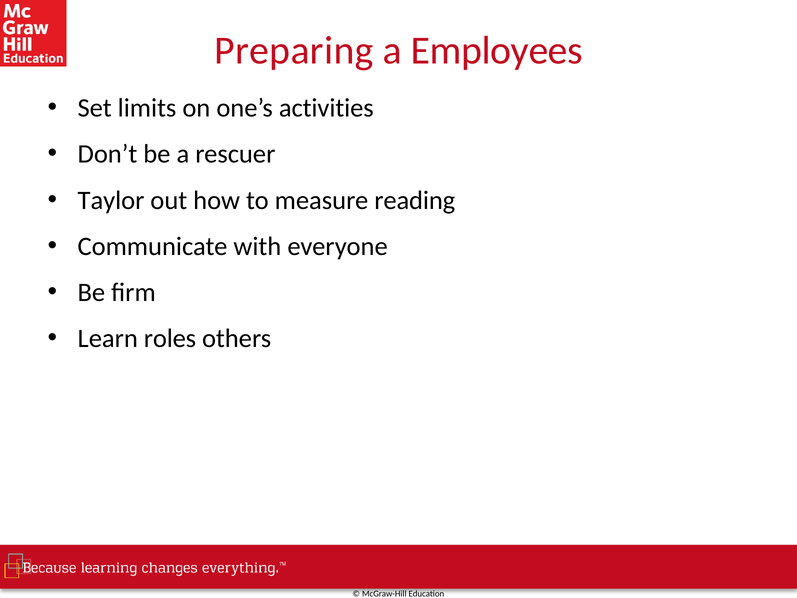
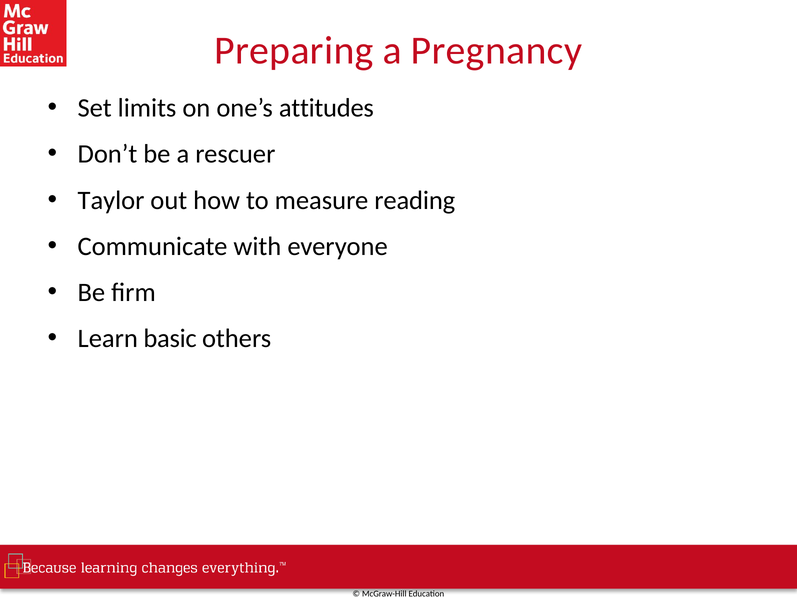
Employees: Employees -> Pregnancy (496, 51)
activities: activities -> attitudes (326, 108)
roles: roles -> basic (170, 338)
